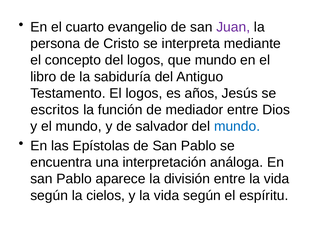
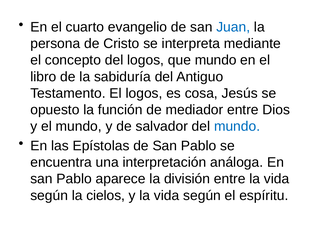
Juan colour: purple -> blue (233, 27)
años: años -> cosa (201, 93)
escritos: escritos -> opuesto (55, 110)
